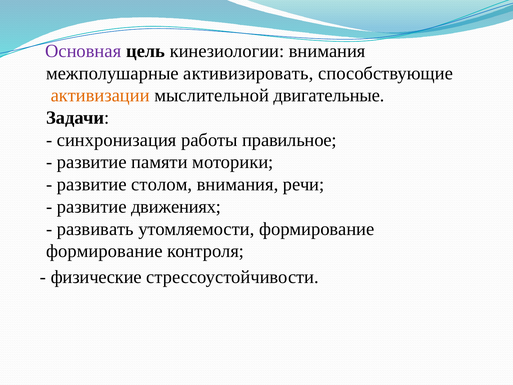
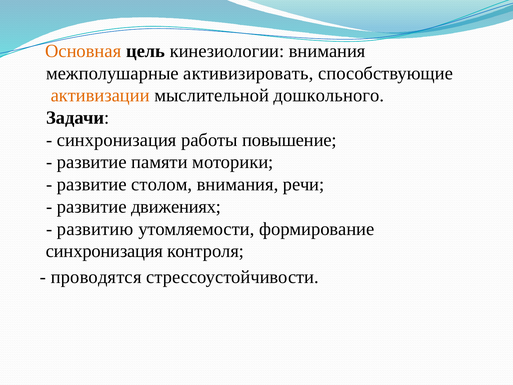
Основная colour: purple -> orange (83, 51)
двигательные: двигательные -> дошкольного (329, 95)
правильное: правильное -> повышение (289, 140)
развивать: развивать -> развитию (95, 229)
формирование: формирование -> синхронизация (105, 251)
физические: физические -> проводятся (96, 277)
